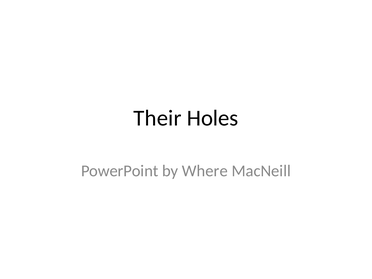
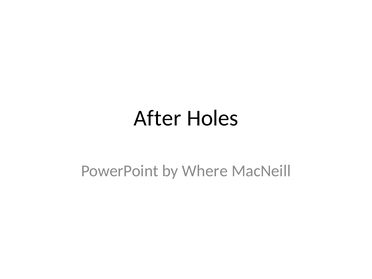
Their: Their -> After (157, 118)
